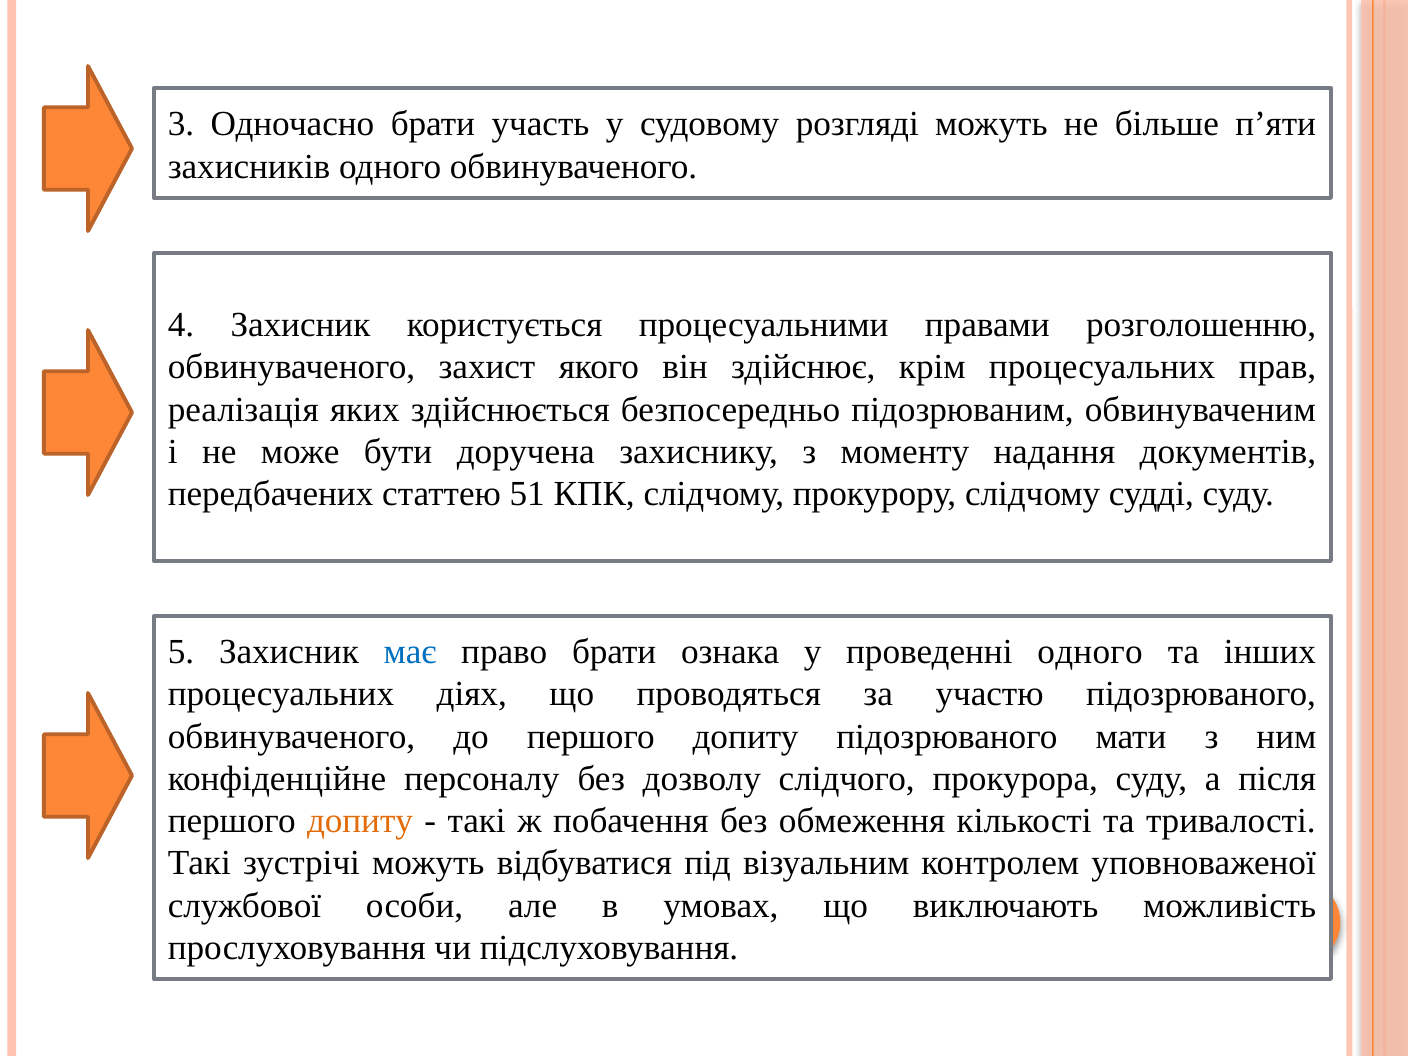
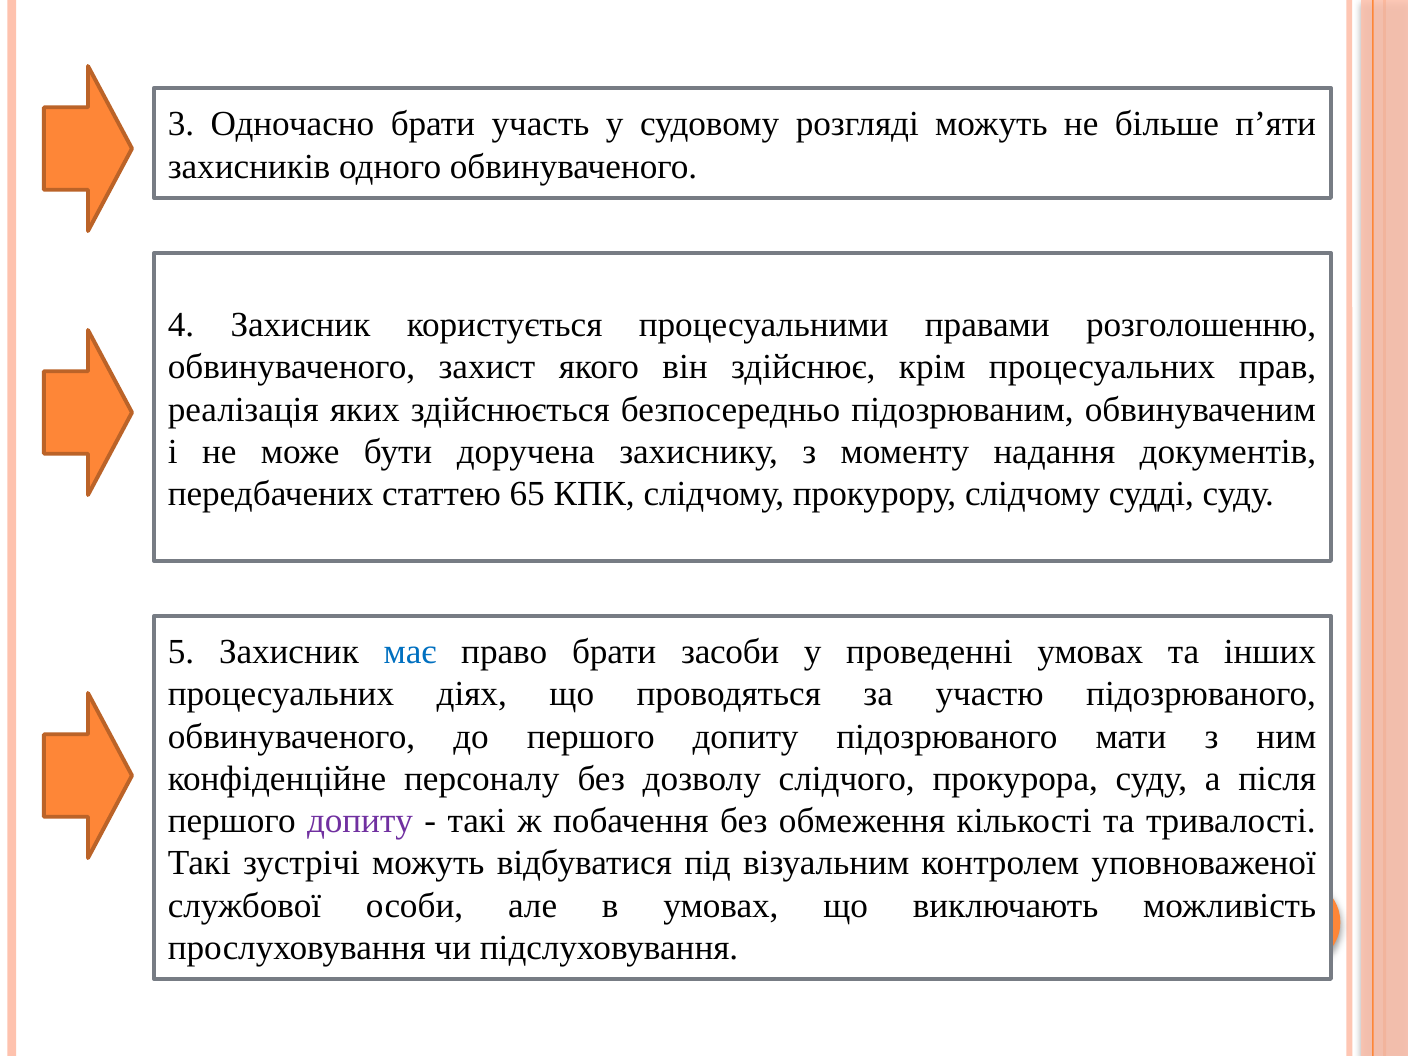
51: 51 -> 65 (527, 494)
ознака: ознака -> засоби (730, 652)
проведенні одного: одного -> умовах (1090, 652)
допиту colour: orange -> purple (360, 821)
